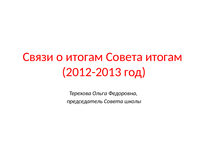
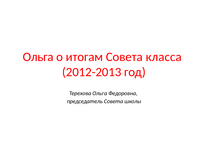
Связи: Связи -> Ольга (38, 57)
Совета итогам: итогам -> класса (164, 57)
